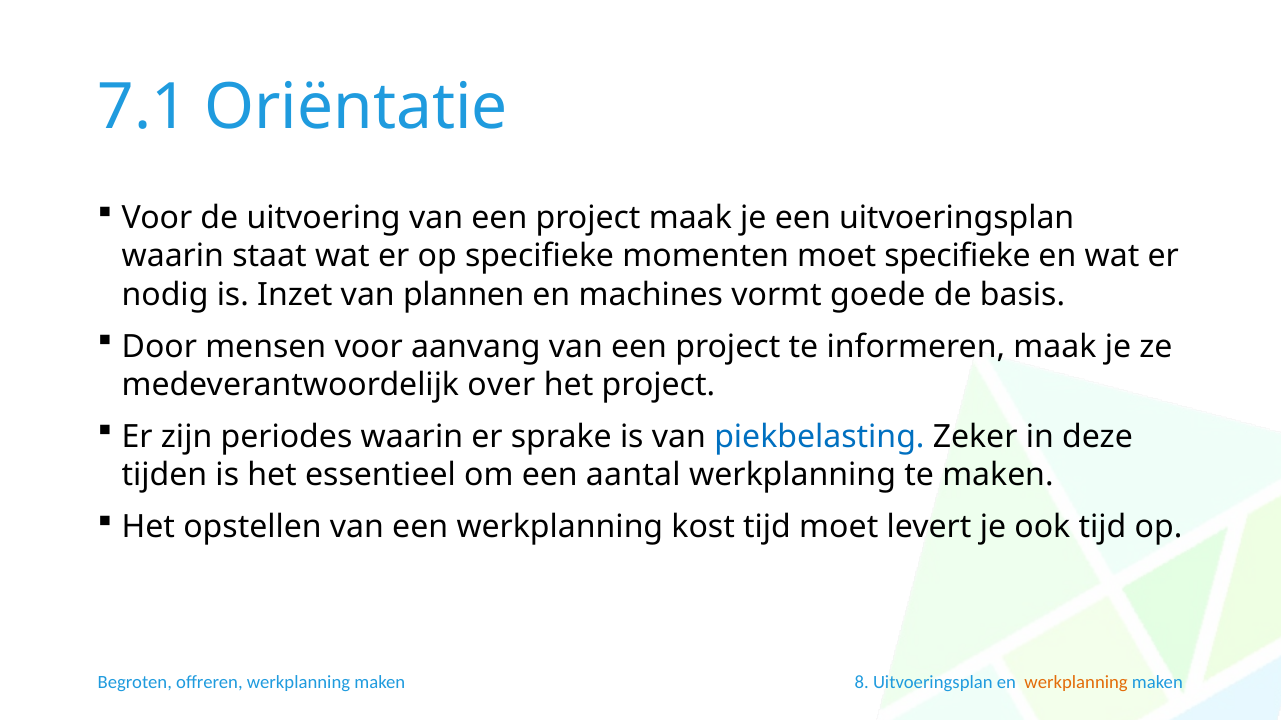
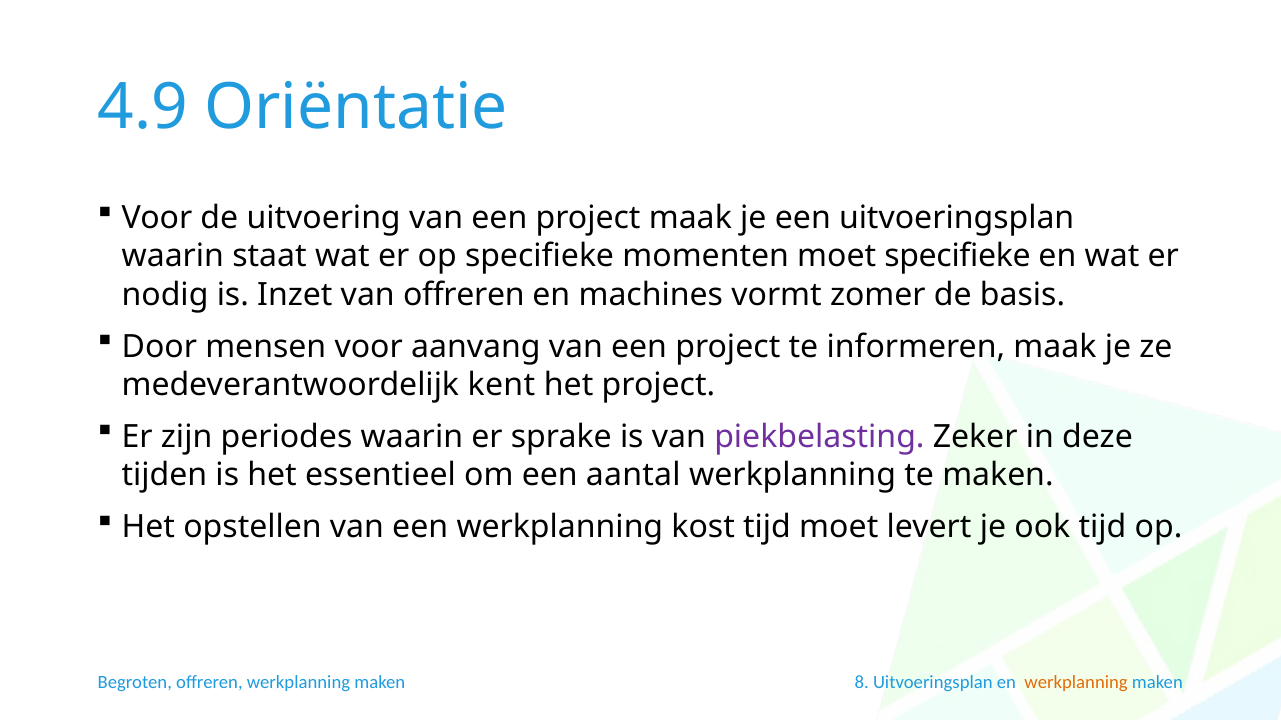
7.1: 7.1 -> 4.9 (143, 108)
van plannen: plannen -> offreren (464, 295)
goede: goede -> zomer (878, 295)
over: over -> kent (501, 385)
piekbelasting colour: blue -> purple (819, 437)
